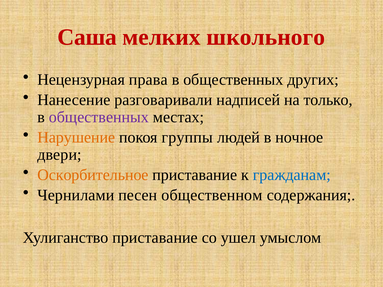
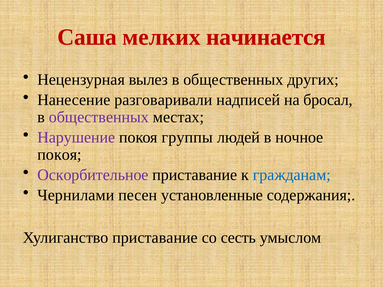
школьного: школьного -> начинается (266, 37)
права: права -> вылез (148, 80)
только: только -> бросал (328, 100)
Нарушение colour: orange -> purple (76, 137)
двери: двери -> покоя (60, 155)
Оскорбительное colour: orange -> purple (93, 175)
общественном: общественном -> установленные (212, 195)
ушел: ушел -> сесть (238, 238)
